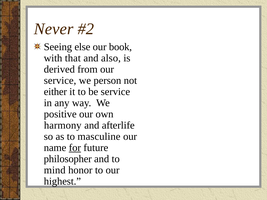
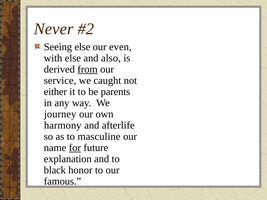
book: book -> even (120, 47)
with that: that -> else (73, 58)
from underline: none -> present (88, 69)
person: person -> caught (107, 81)
be service: service -> parents (115, 92)
positive: positive -> journey (60, 114)
philosopher: philosopher -> explanation (68, 159)
mind: mind -> black (55, 170)
highest: highest -> famous (62, 182)
